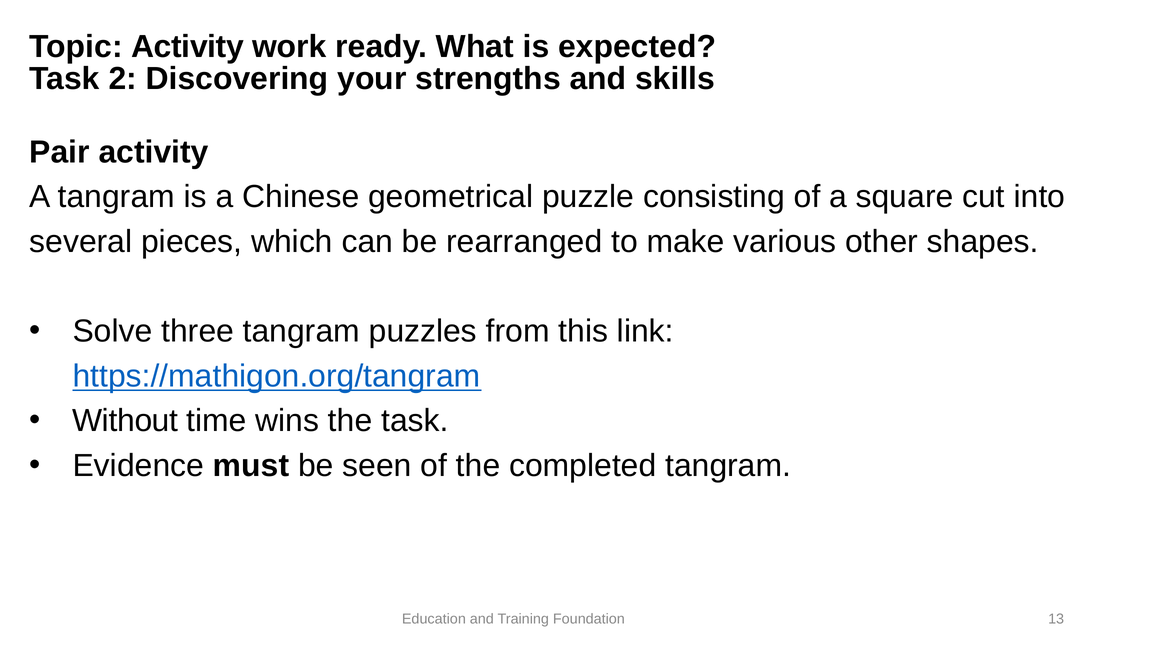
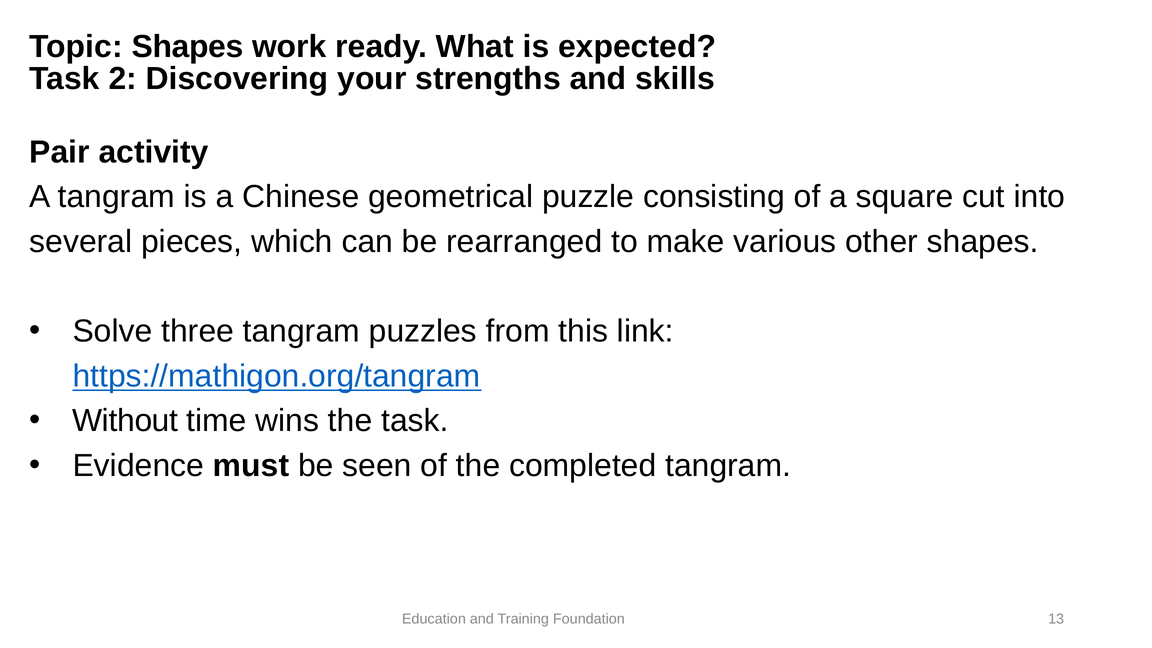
Topic Activity: Activity -> Shapes (188, 47)
